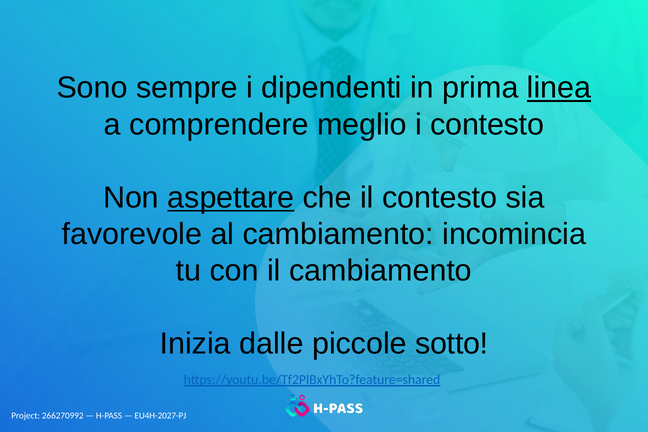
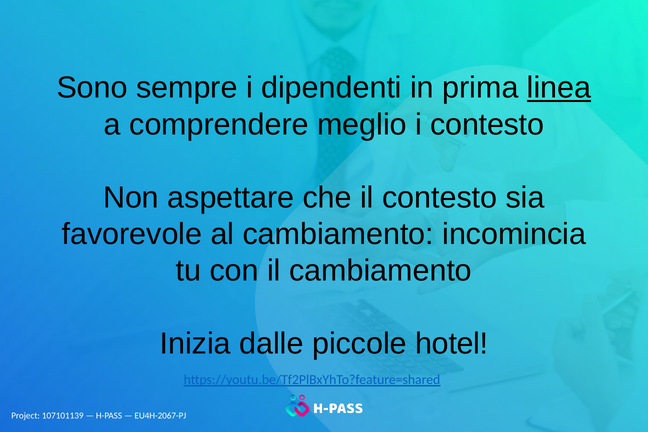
aspettare underline: present -> none (231, 198)
sotto: sotto -> hotel (452, 344)
266270992: 266270992 -> 107101139 (63, 416)
EU4H-2027-PJ: EU4H-2027-PJ -> EU4H-2067-PJ (160, 416)
